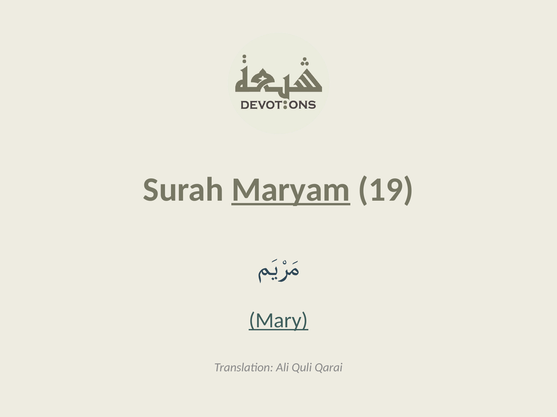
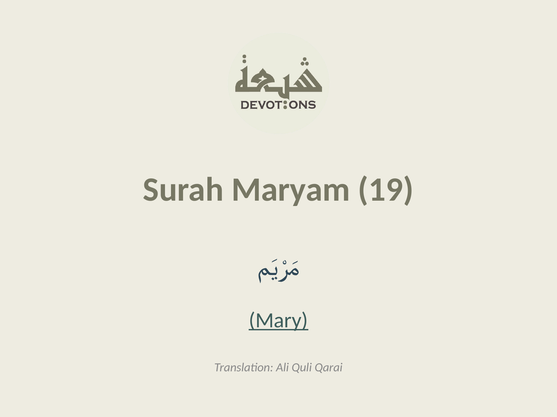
Maryam underline: present -> none (291, 190)
